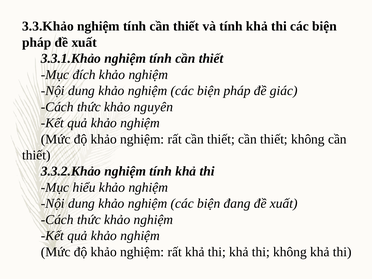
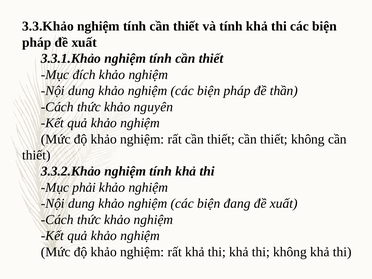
giác: giác -> thần (284, 91)
hiểu: hiểu -> phải (84, 187)
